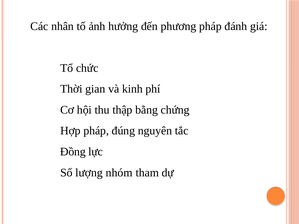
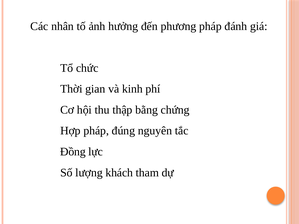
nhóm: nhóm -> khách (119, 173)
